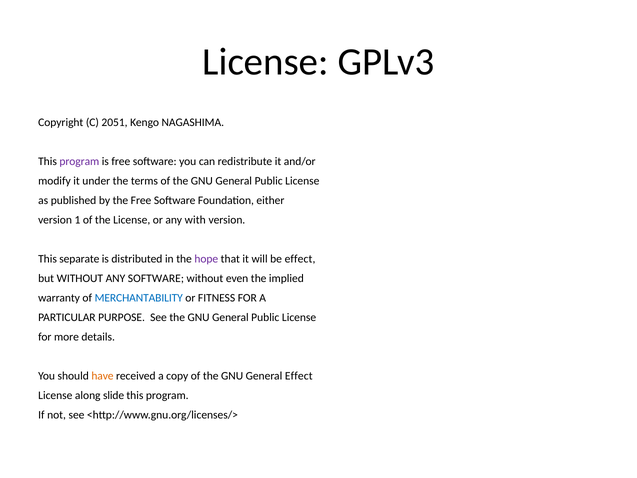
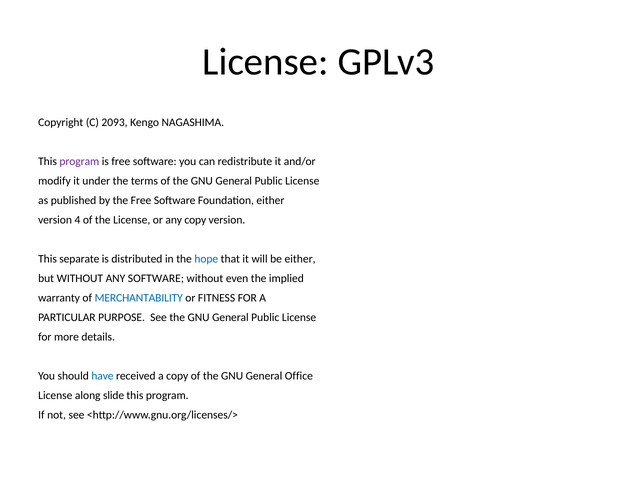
2051: 2051 -> 2093 (115, 122)
1: 1 -> 4 (77, 220)
any with: with -> copy (195, 220)
hope colour: purple -> blue (206, 259)
be effect: effect -> either (300, 259)
have colour: orange -> blue (102, 376)
General Effect: Effect -> Office (299, 376)
